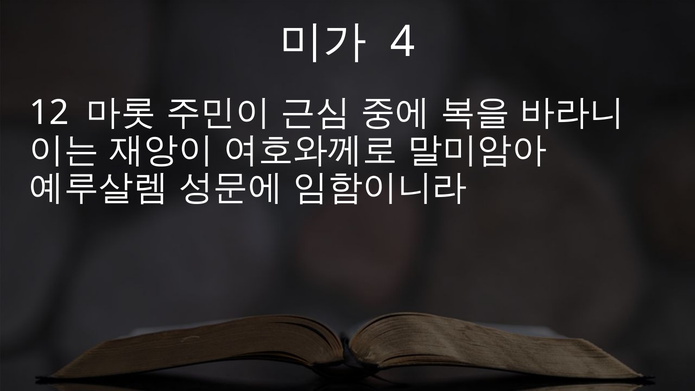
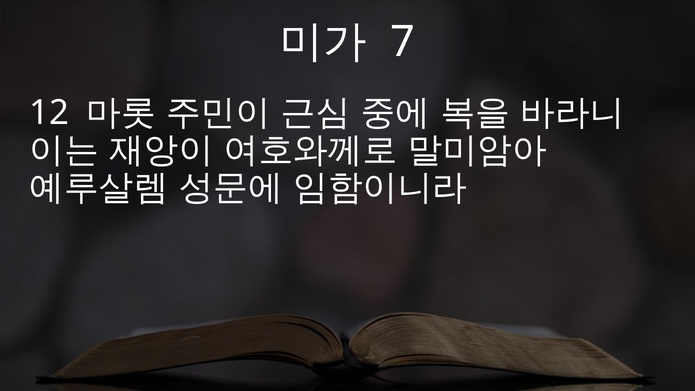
4: 4 -> 7 (403, 42)
